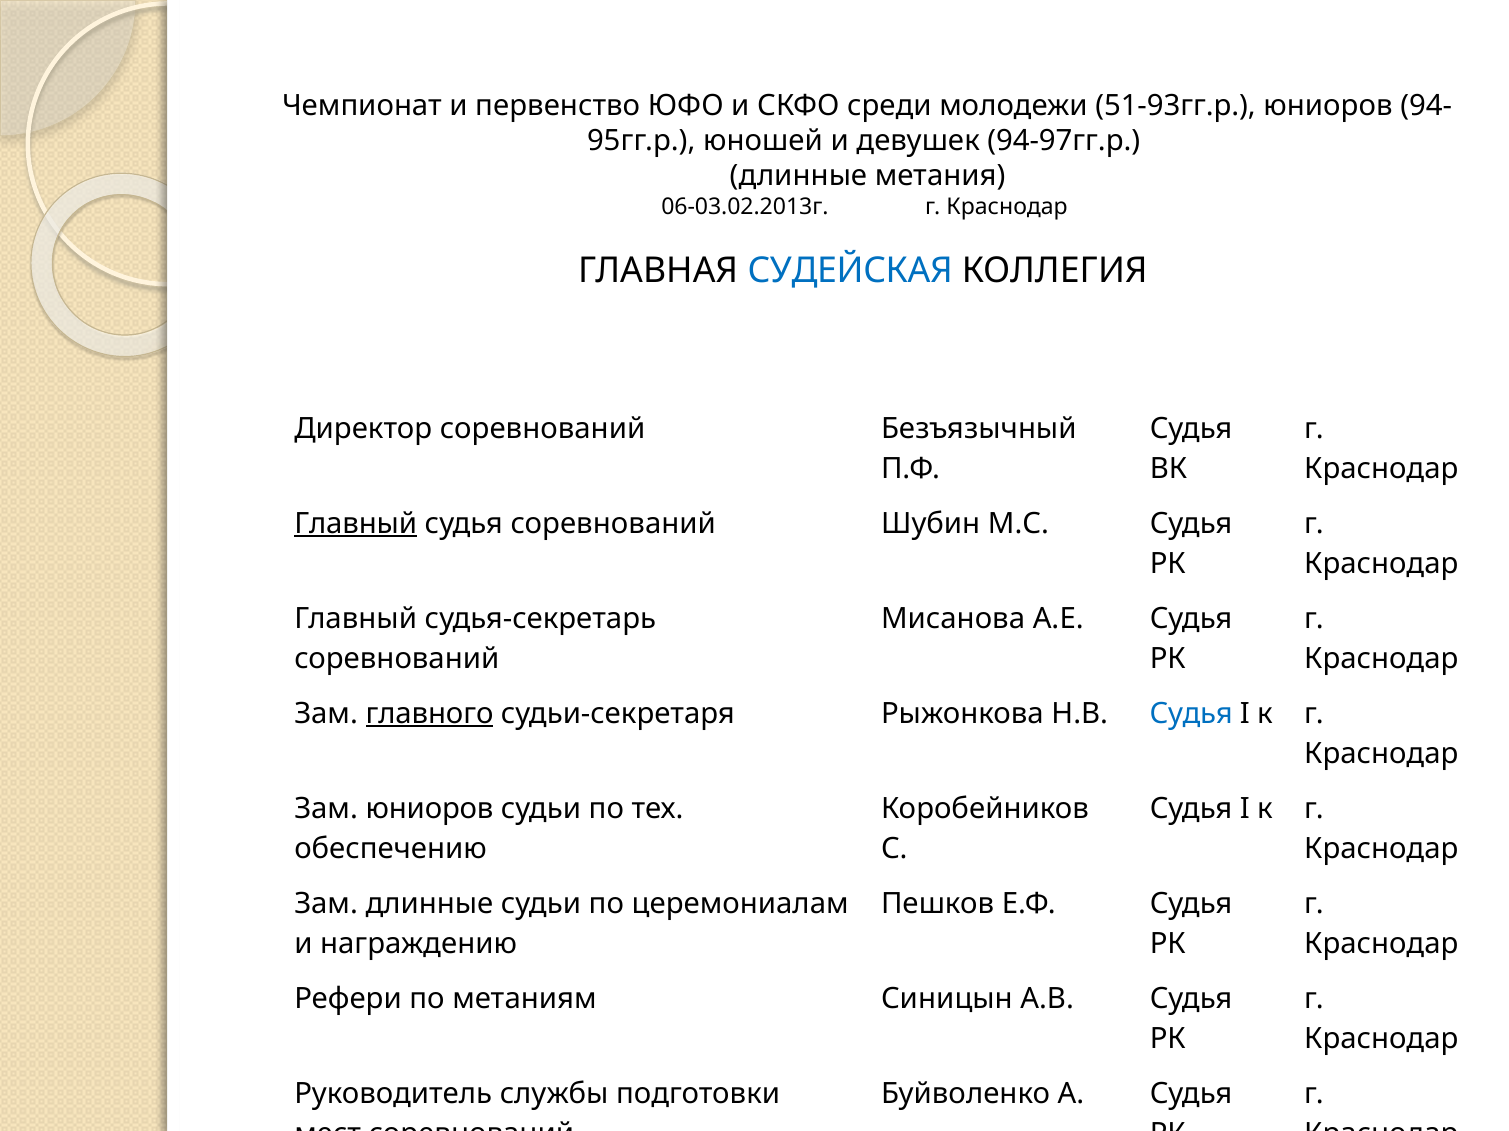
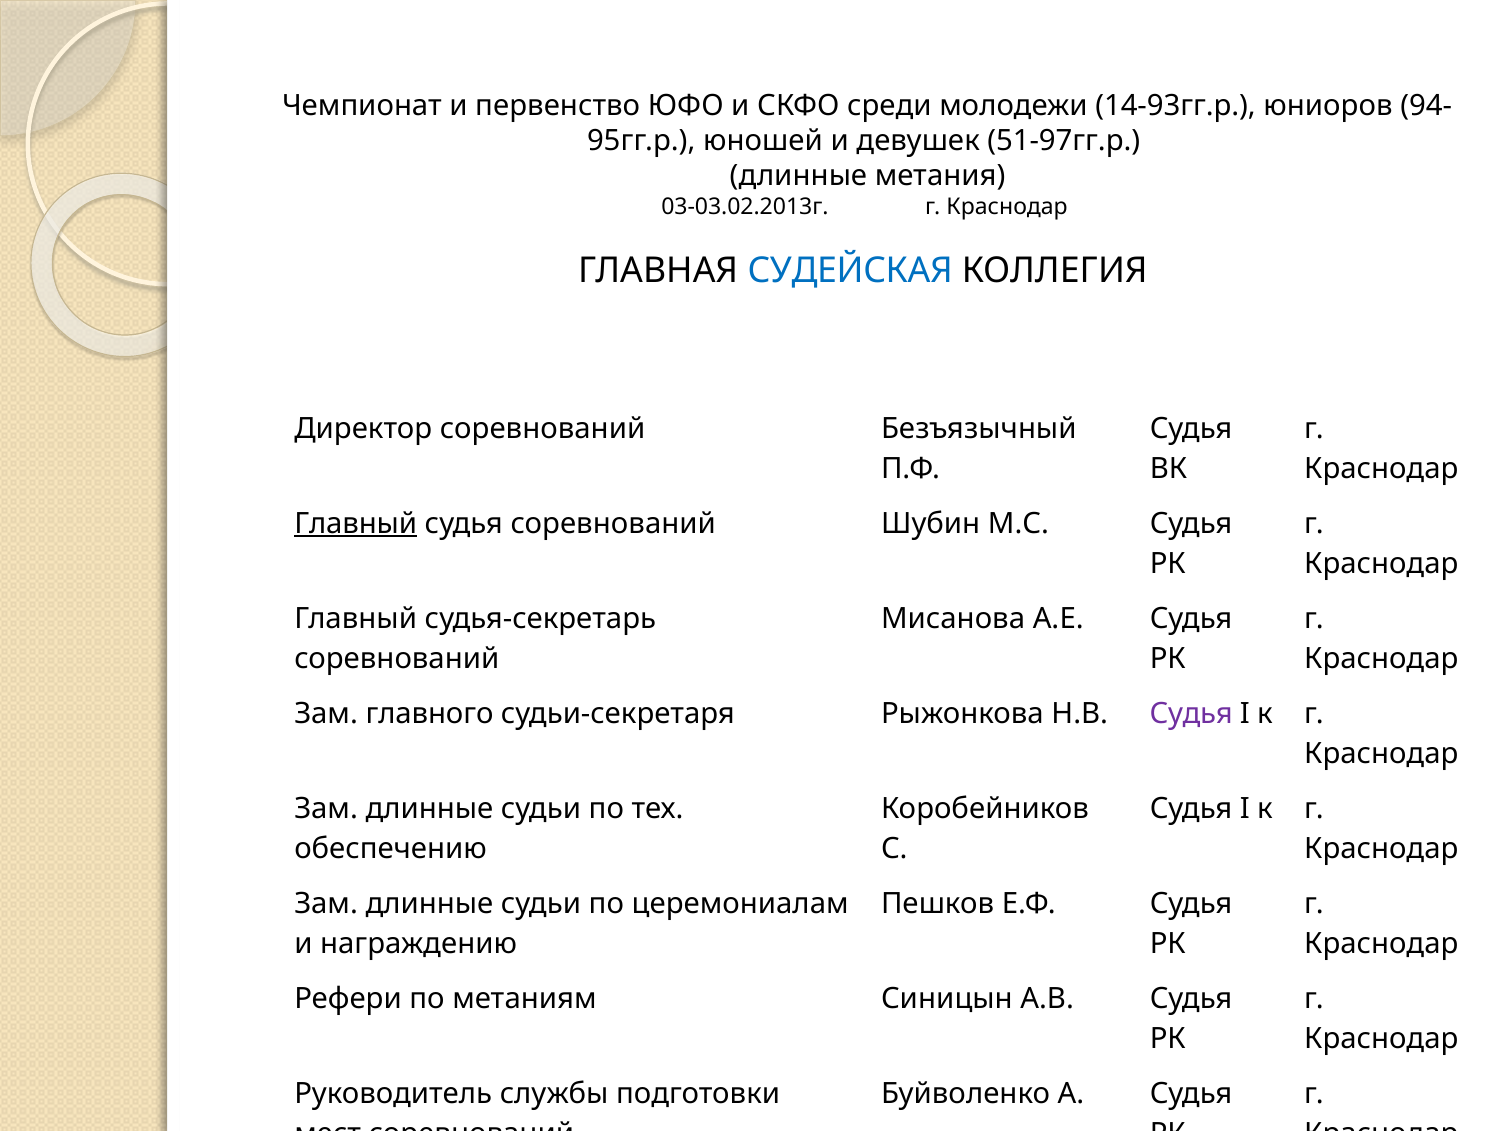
51-93гг.р: 51-93гг.р -> 14-93гг.р (1176, 106)
94-97гг.р: 94-97гг.р -> 51-97гг.р (1064, 141)
06-03.02.2013г: 06-03.02.2013г -> 03-03.02.2013г (745, 207)
главного underline: present -> none (430, 714)
Судья colour: blue -> purple (1191, 714)
юниоров: юниоров -> длинные (429, 809)
